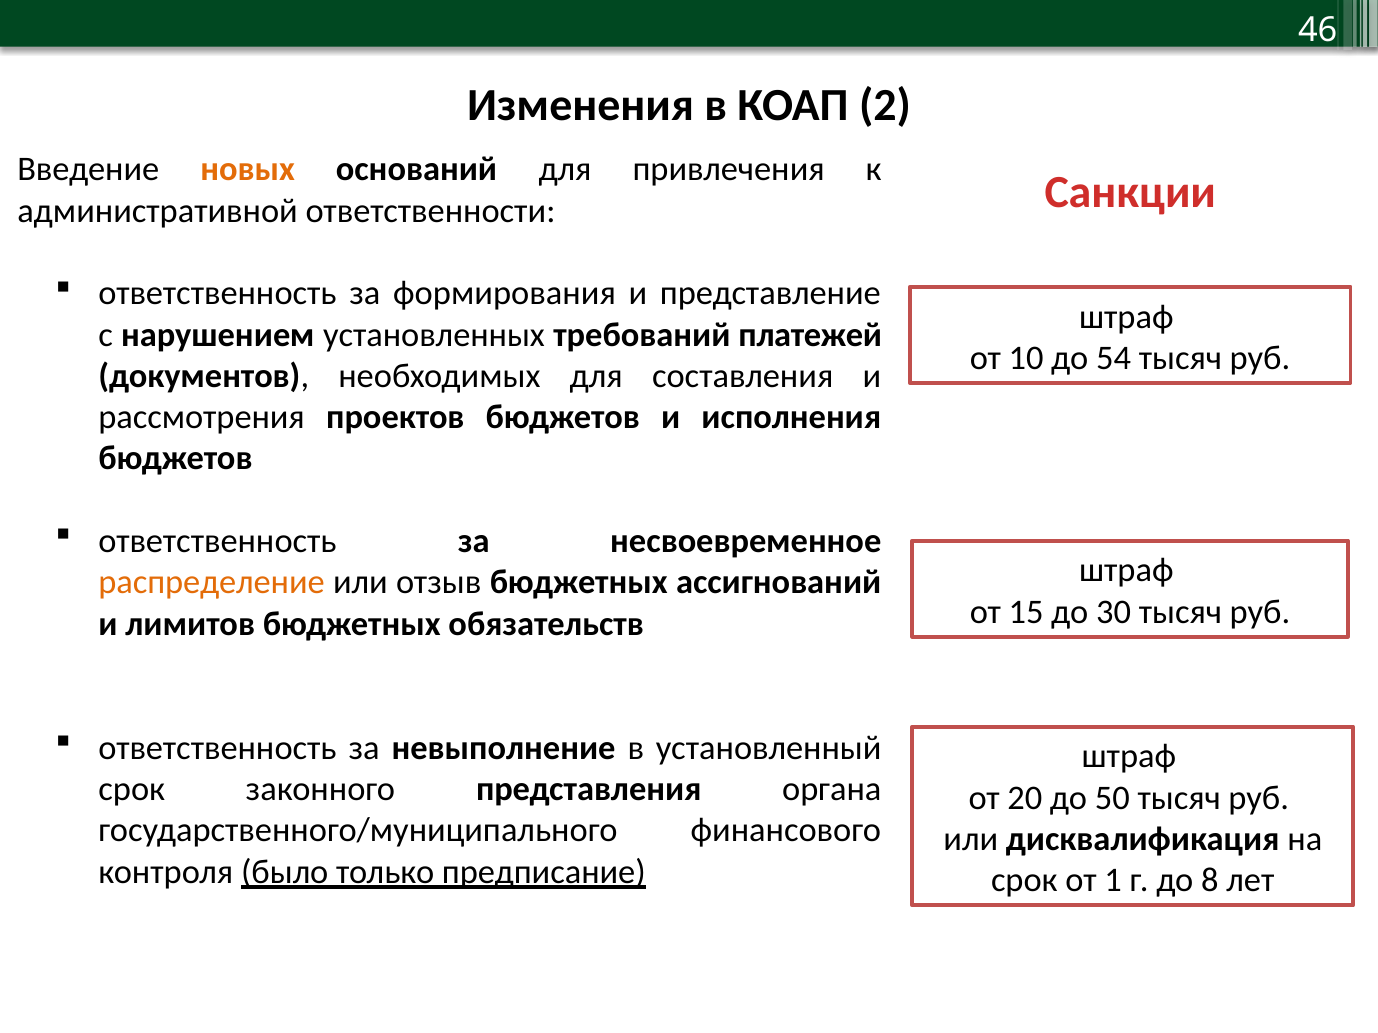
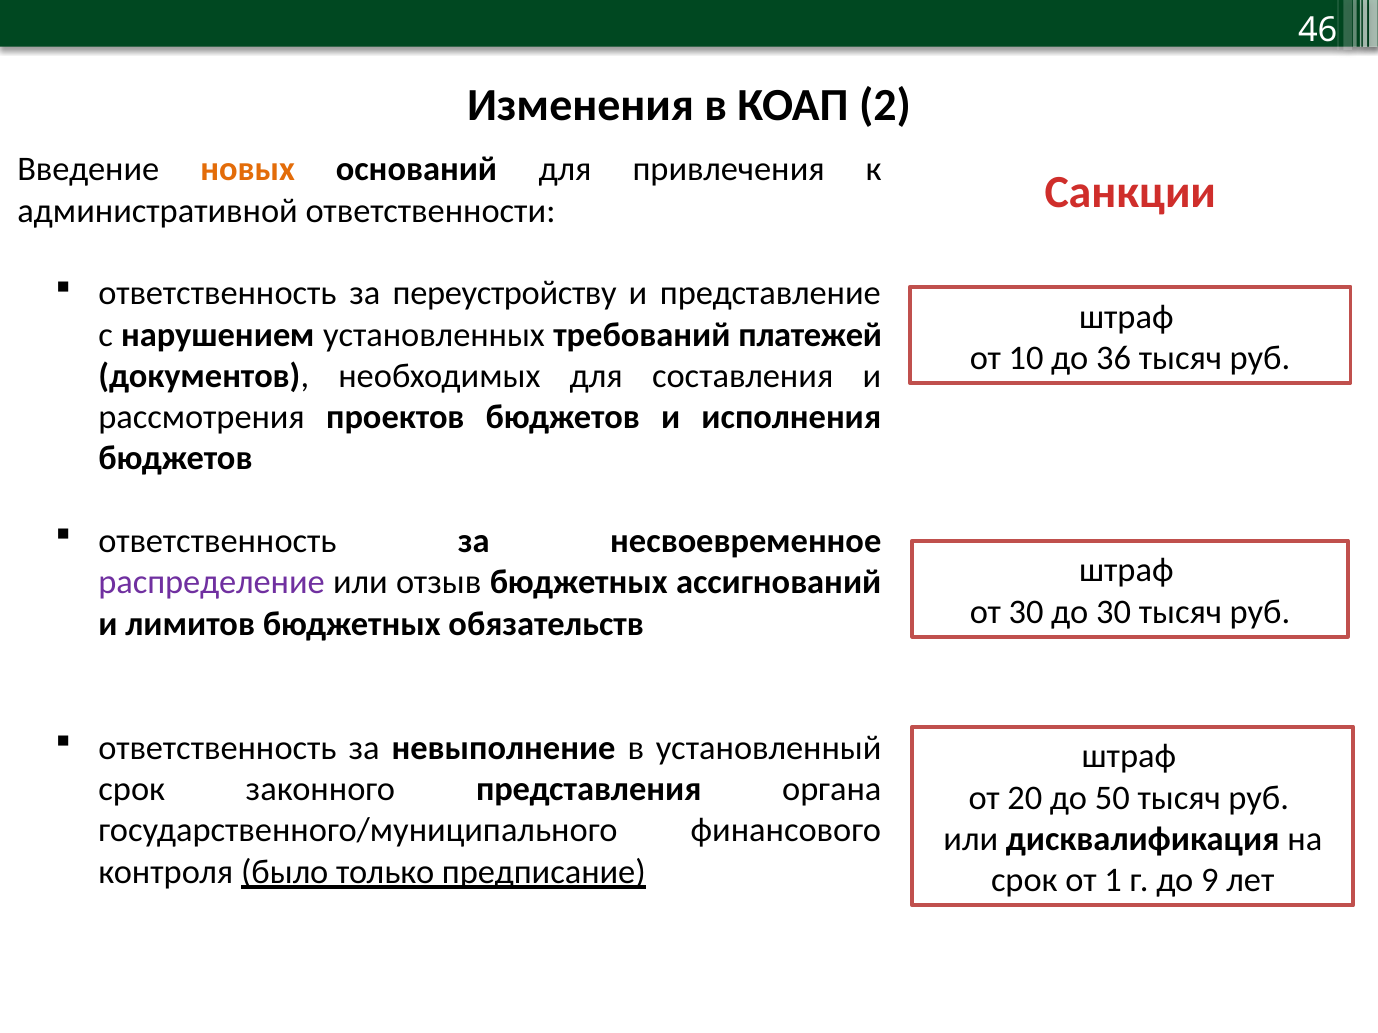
формирования: формирования -> переустройству (505, 293)
54: 54 -> 36 (1114, 358)
распределение colour: orange -> purple (212, 583)
от 15: 15 -> 30 (1026, 612)
8: 8 -> 9 (1210, 881)
